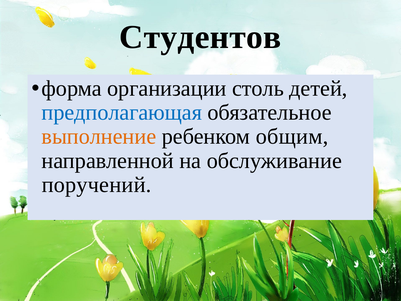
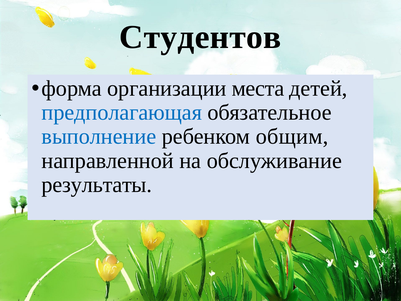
столь: столь -> места (258, 88)
выполнение colour: orange -> blue (99, 137)
поручений: поручений -> результаты (97, 185)
